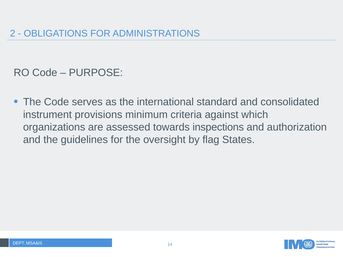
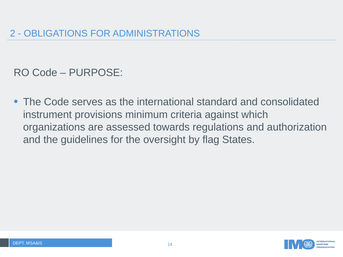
inspections: inspections -> regulations (218, 127)
